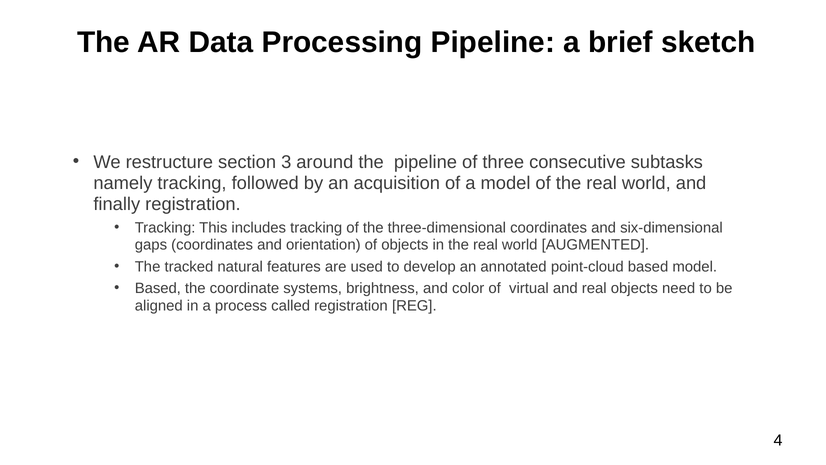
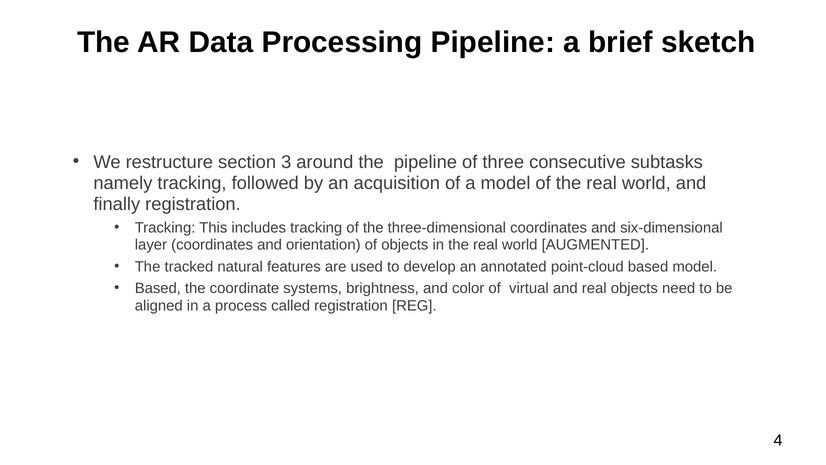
gaps: gaps -> layer (151, 245)
